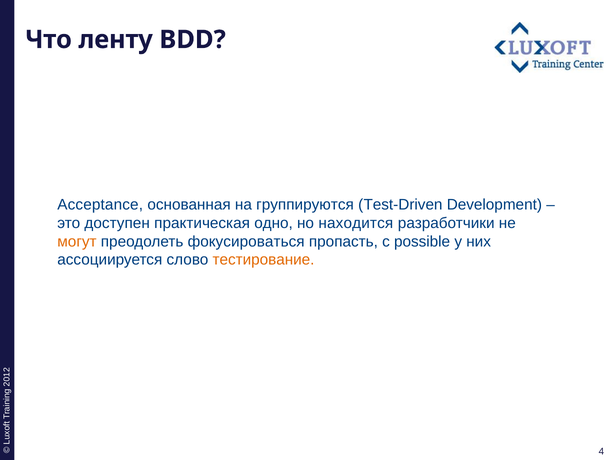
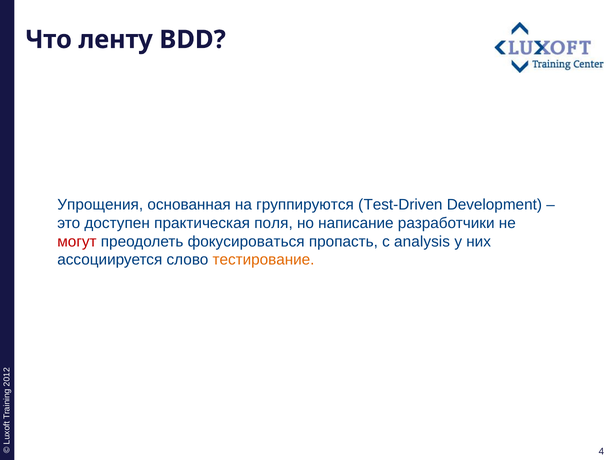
Acceptance: Acceptance -> Упрощения (100, 205)
одно: одно -> поля (274, 223)
находится: находится -> написание (356, 223)
могут colour: orange -> red (77, 241)
possible: possible -> analysis (422, 241)
